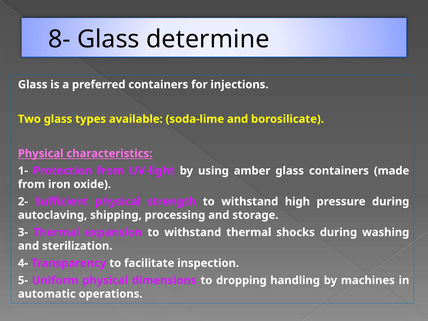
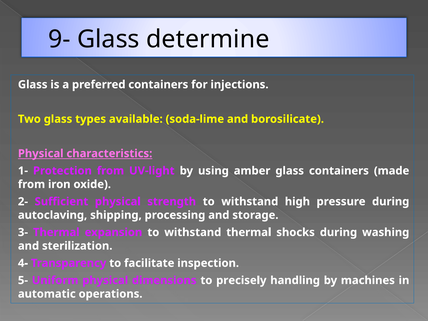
8-: 8- -> 9- (59, 39)
dropping: dropping -> precisely (241, 280)
